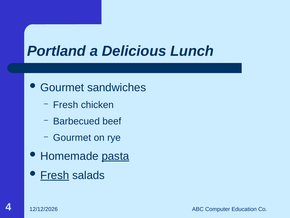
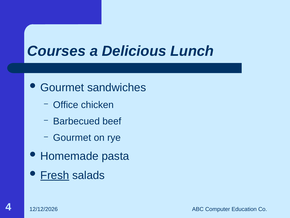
Portland: Portland -> Courses (56, 51)
Fresh: Fresh -> Office (66, 105)
pasta underline: present -> none (115, 156)
